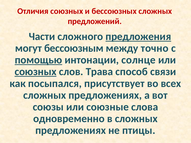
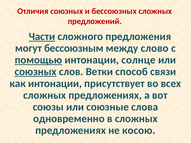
Части underline: none -> present (42, 37)
предложения underline: present -> none (138, 37)
точно: точно -> слово (155, 48)
Трава: Трава -> Ветки (99, 72)
как посыпался: посыпался -> интонации (55, 84)
птицы: птицы -> косою (139, 131)
